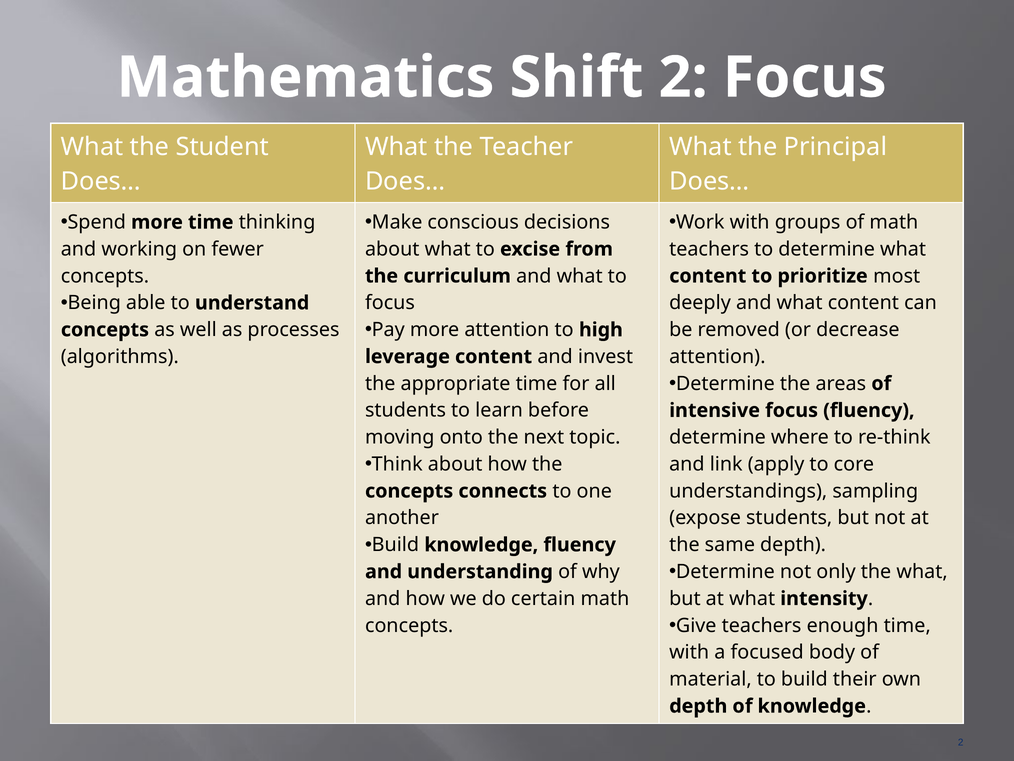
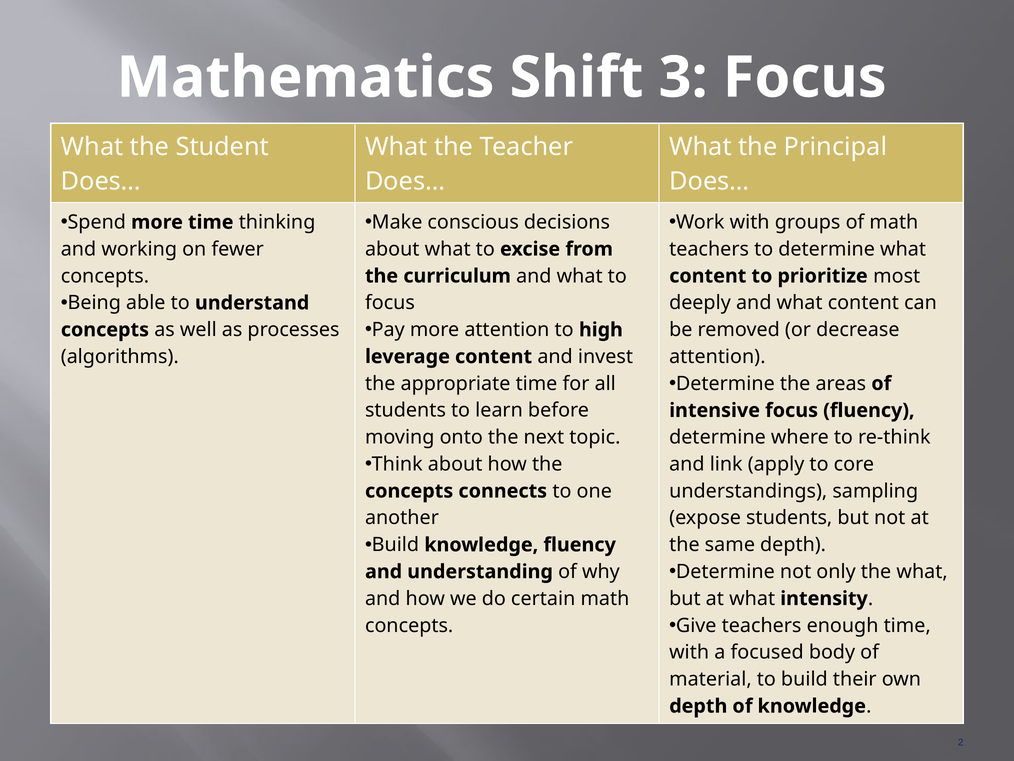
Shift 2: 2 -> 3 (683, 78)
